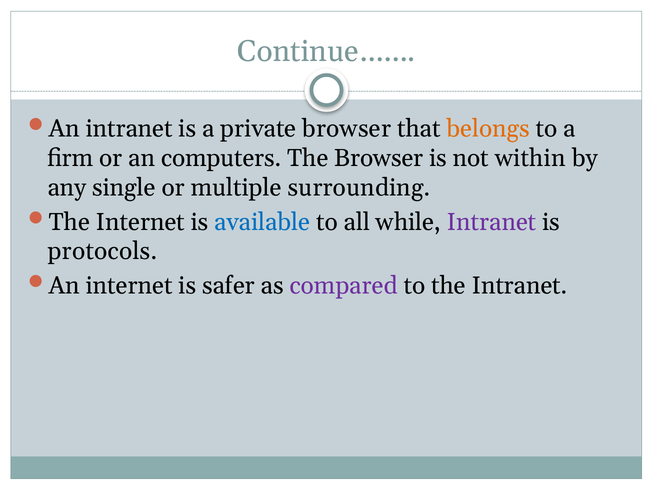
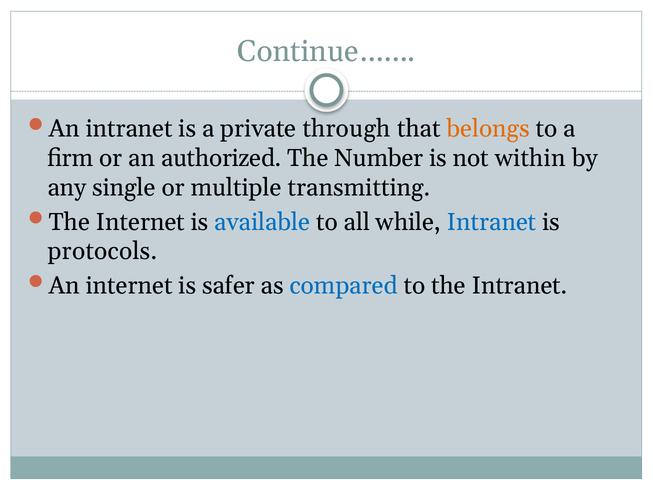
private browser: browser -> through (347, 129)
computers: computers -> authorized (221, 158)
The Browser: Browser -> Number (379, 158)
surrounding: surrounding -> transmitting (359, 188)
Intranet colour: purple -> blue (492, 222)
compared colour: purple -> blue (344, 286)
